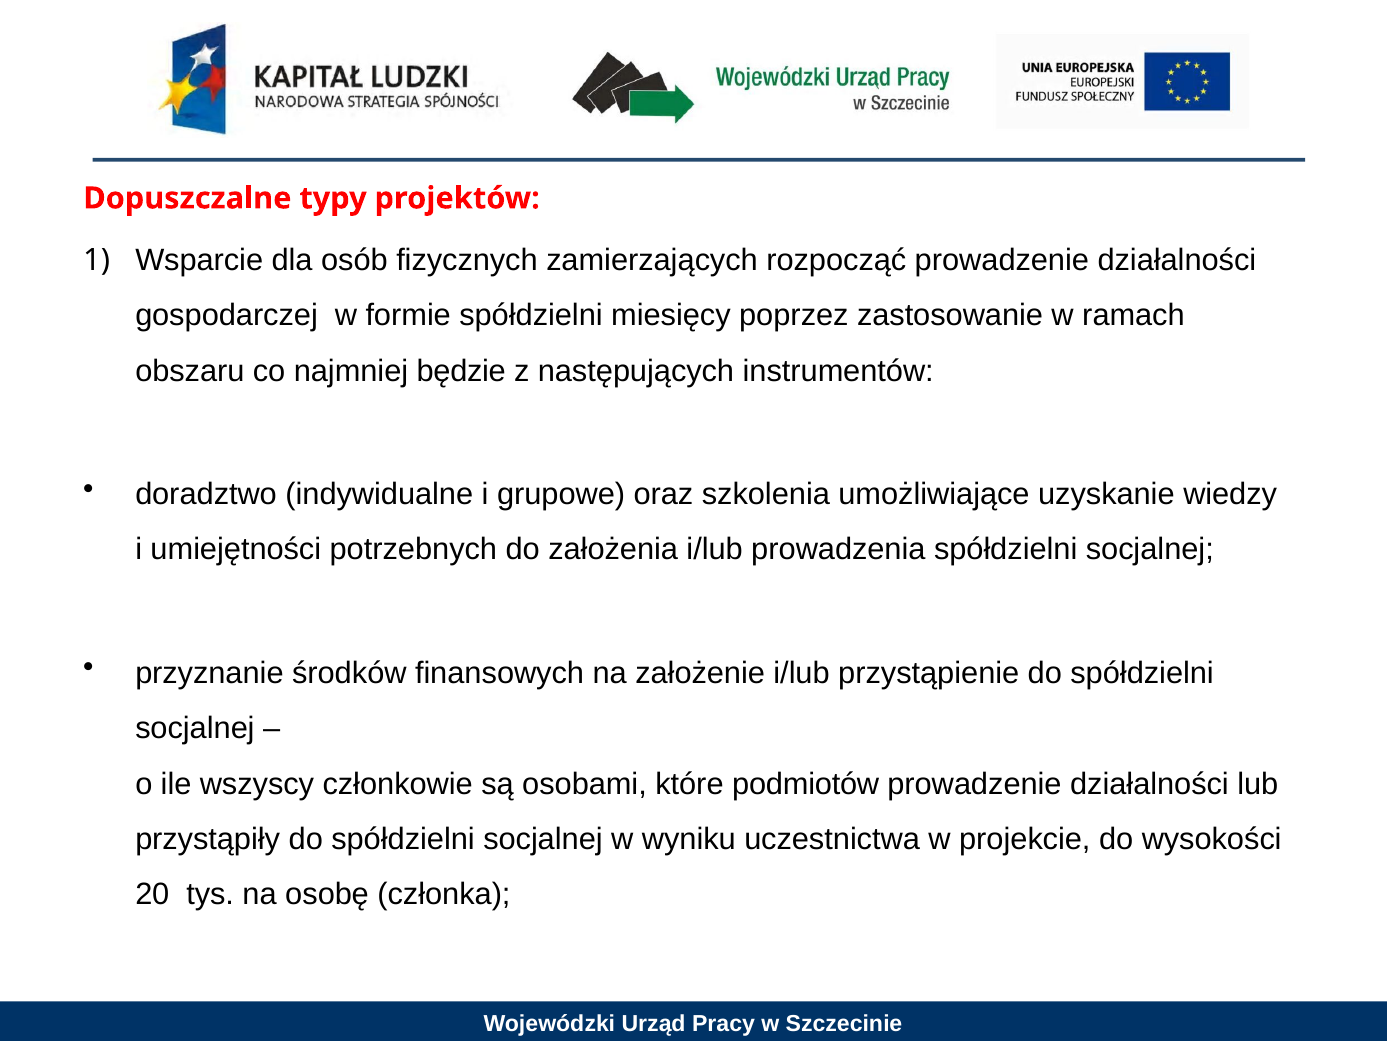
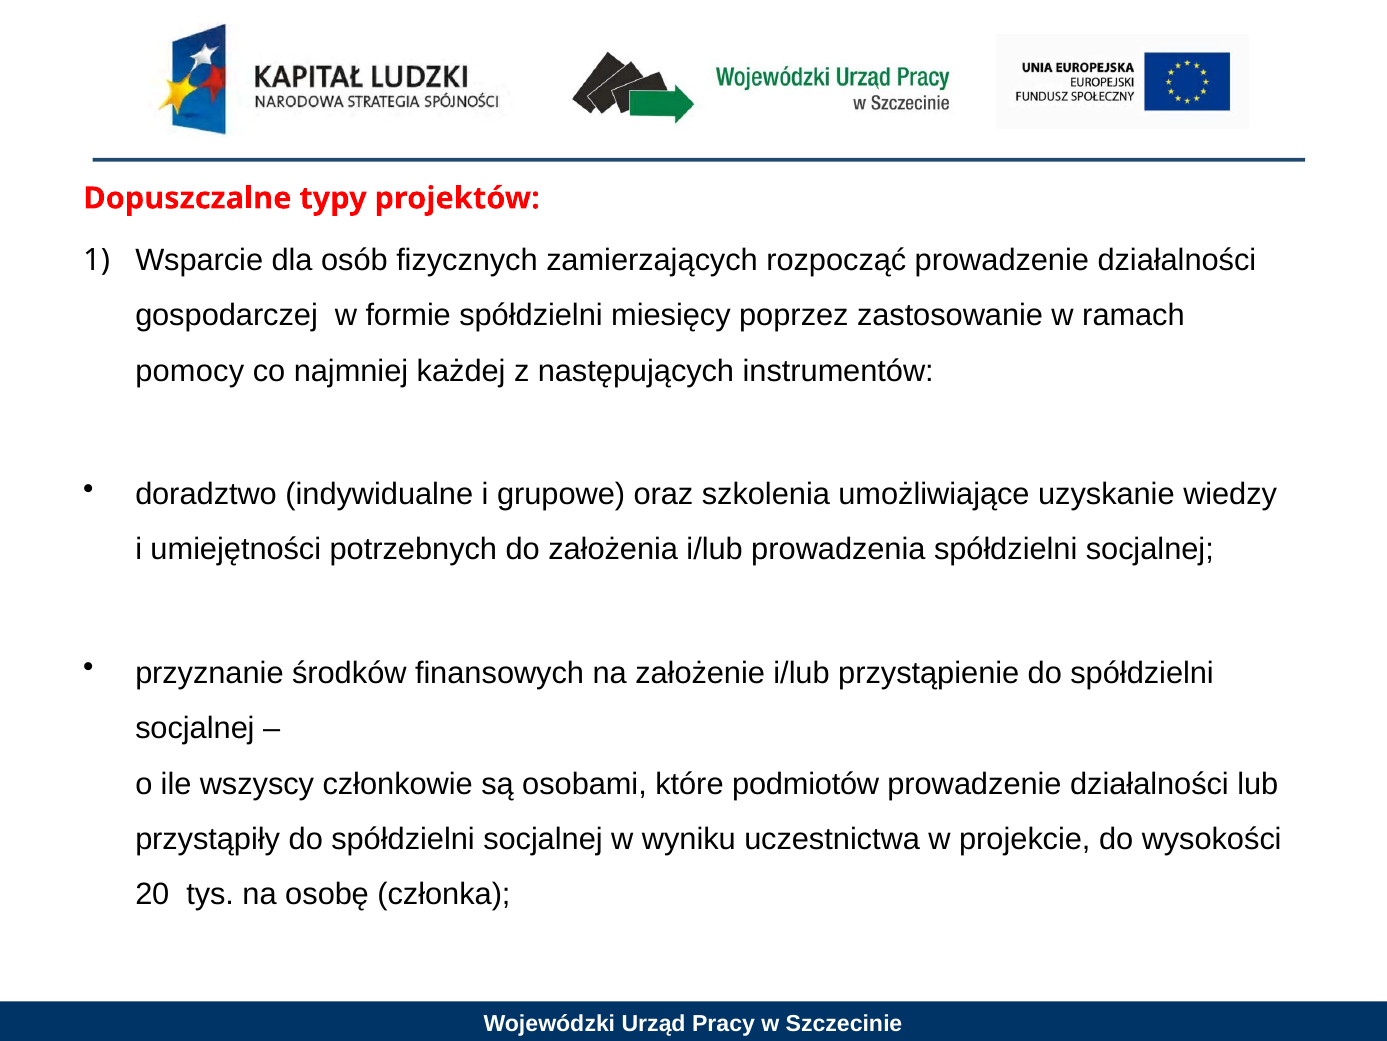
obszaru: obszaru -> pomocy (190, 371)
będzie: będzie -> każdej (461, 371)
